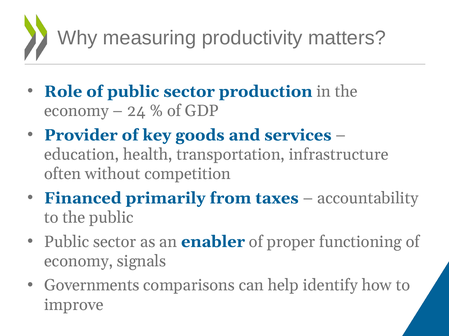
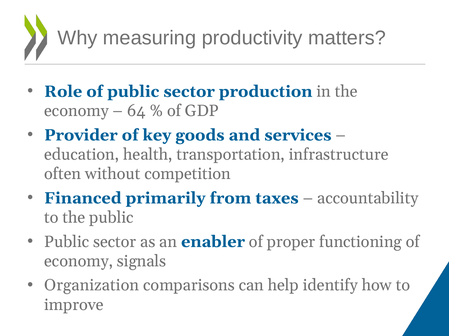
24: 24 -> 64 (136, 111)
Governments: Governments -> Organization (92, 286)
